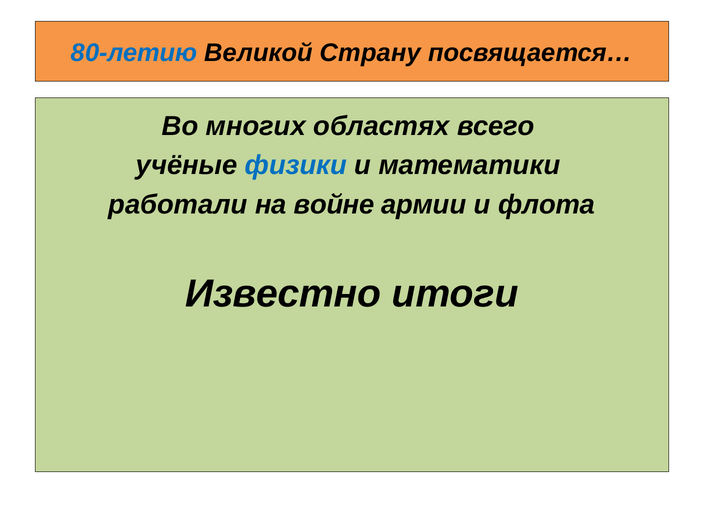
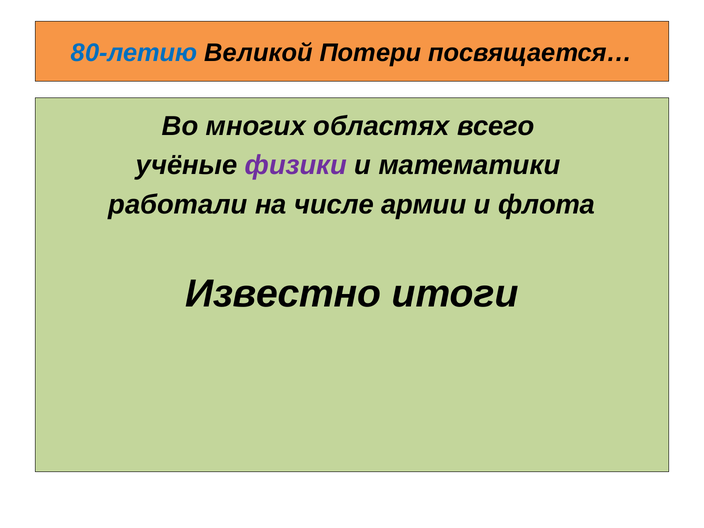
Страну: Страну -> Потери (370, 53)
физики colour: blue -> purple (296, 165)
войне: войне -> числе (334, 205)
